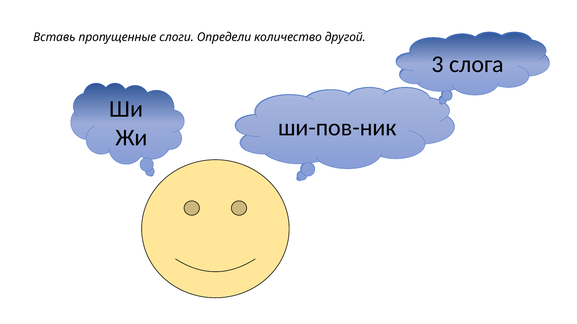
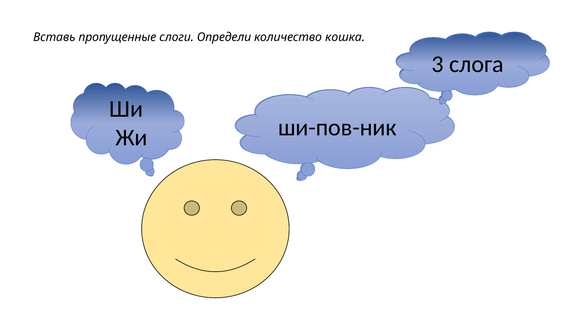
другой: другой -> кошка (345, 37)
